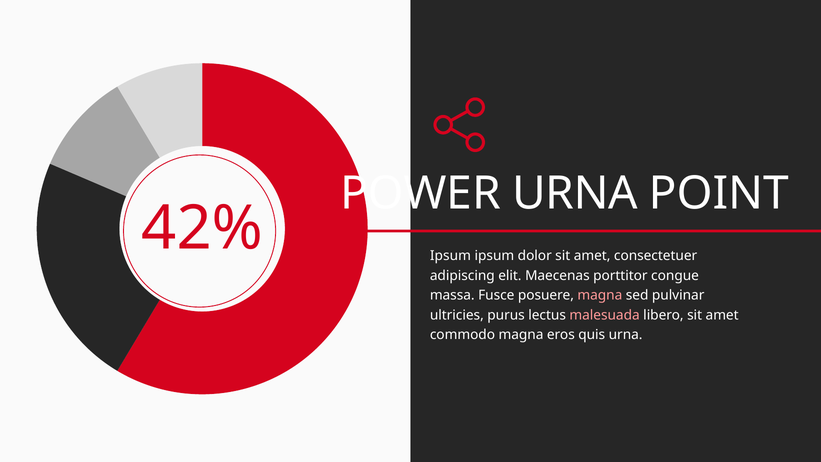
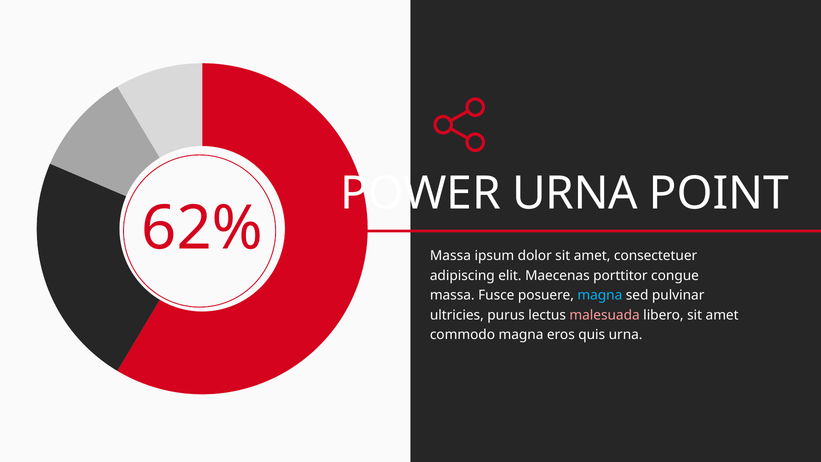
42%: 42% -> 62% (202, 228)
Ipsum: Ipsum -> Massa (450, 256)
magna colour: pink -> light blue (600, 295)
